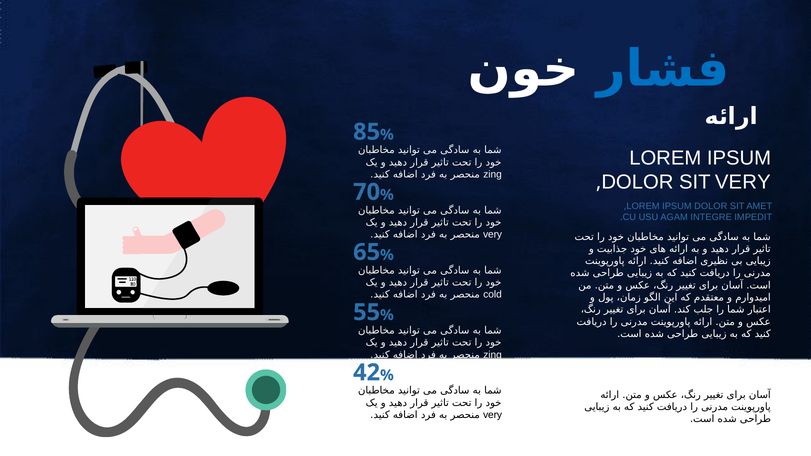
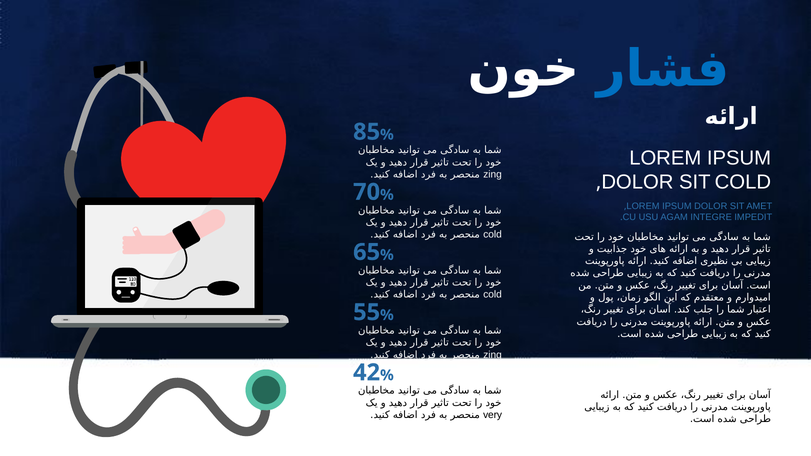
SIT VERY: VERY -> COLD (743, 182)
very: very -> cold (493, 235)
